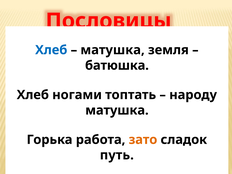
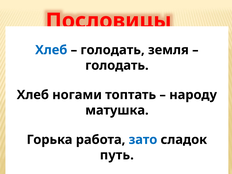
матушка: матушка -> голодать (113, 50)
батюшка: батюшка -> голодать (117, 65)
зато colour: orange -> blue (143, 140)
